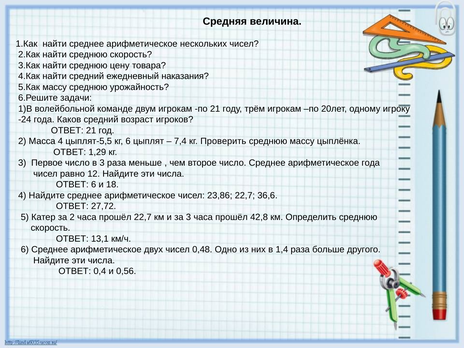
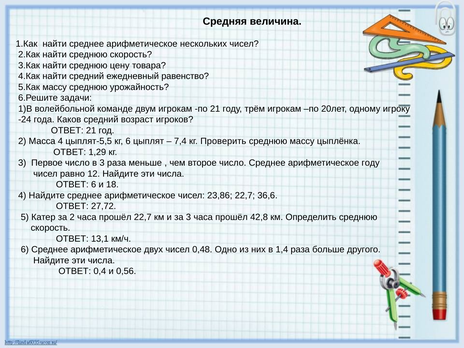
наказания: наказания -> равенство (185, 76)
арифметическое года: года -> году (371, 163)
